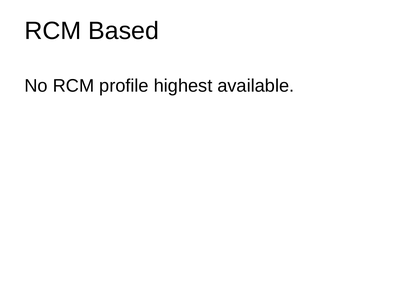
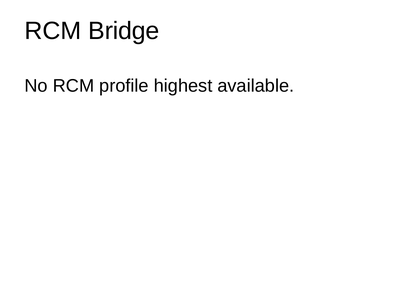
Based: Based -> Bridge (124, 31)
